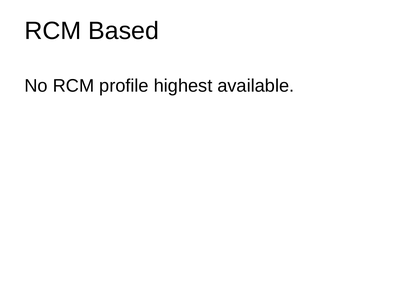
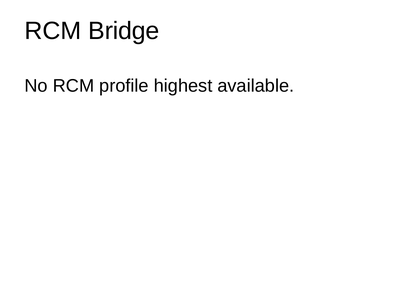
Based: Based -> Bridge (124, 31)
